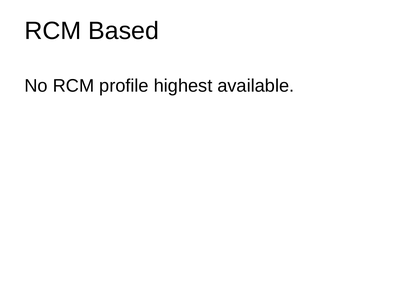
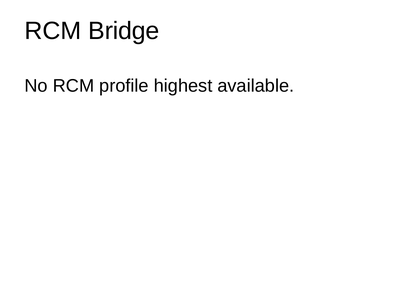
Based: Based -> Bridge (124, 31)
